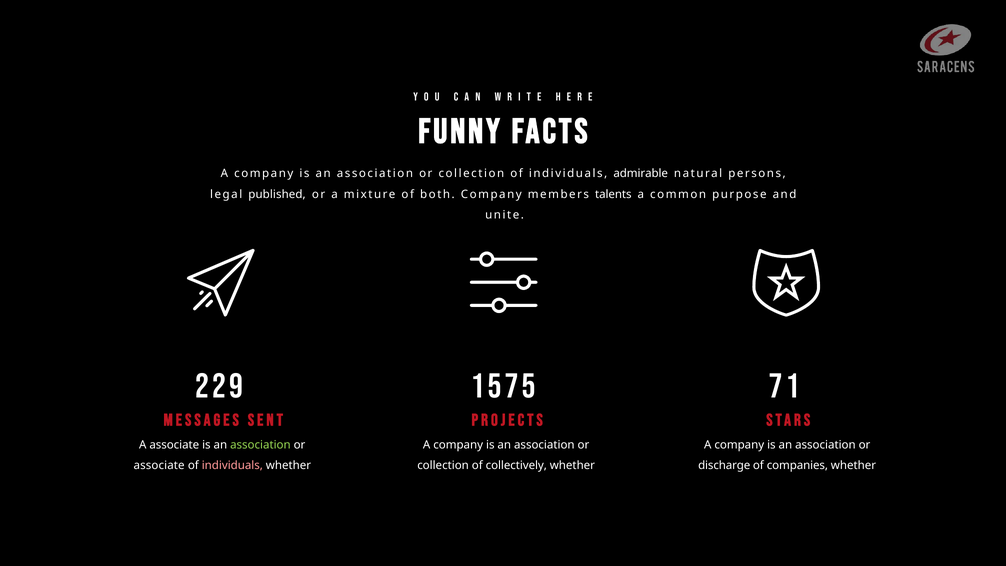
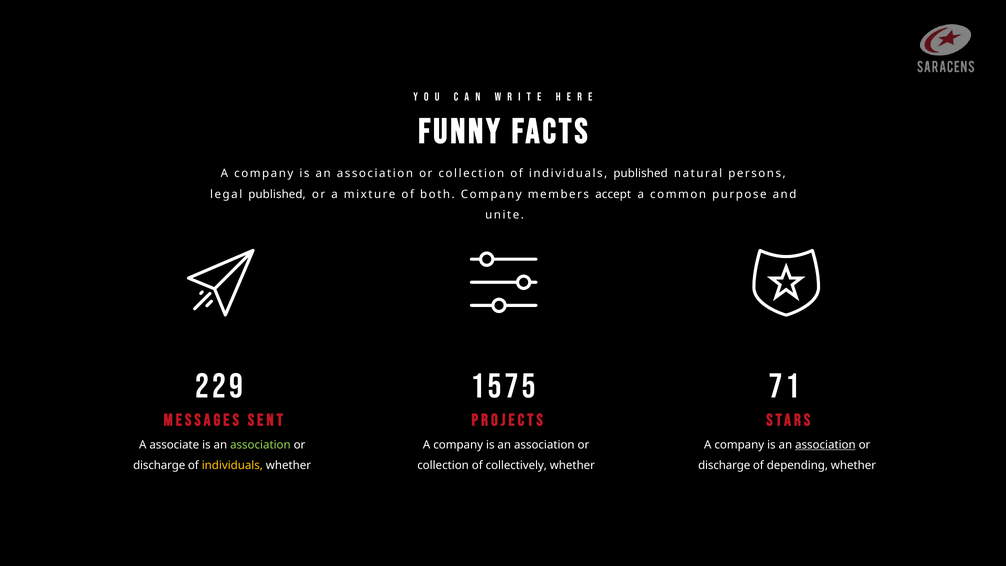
individuals admirable: admirable -> published (641, 174)
talents: talents -> accept (613, 194)
association underline: none -> present (825, 445)
associate: associate -> discharge (159, 466)
individuals colour: pink -> yellow (232, 466)
companies: companies -> depending (797, 466)
